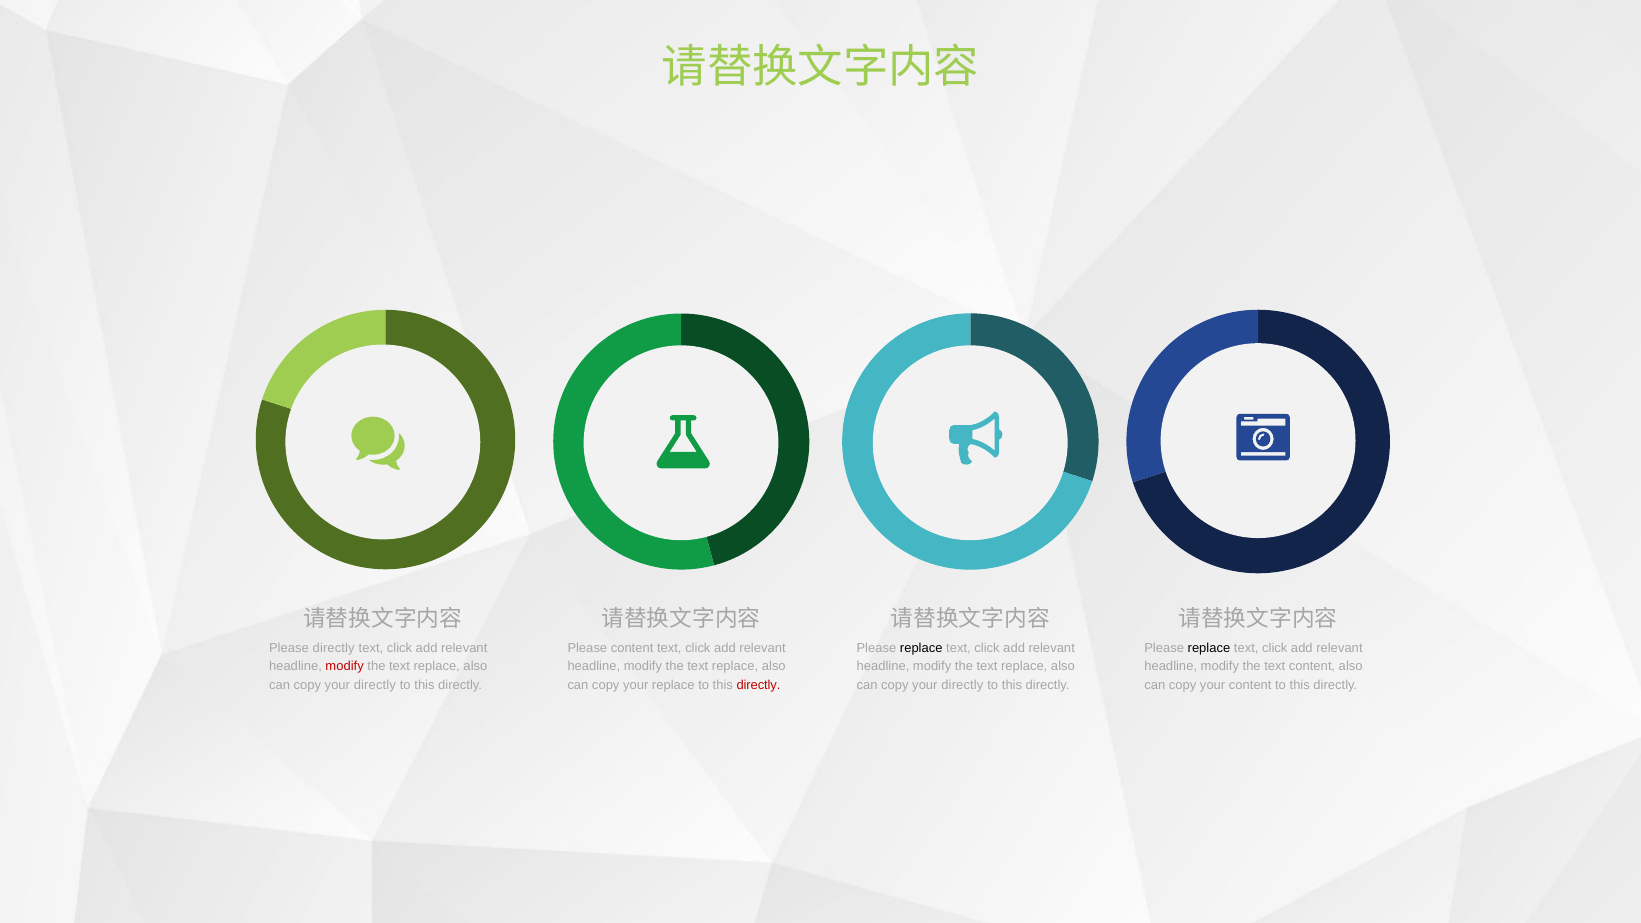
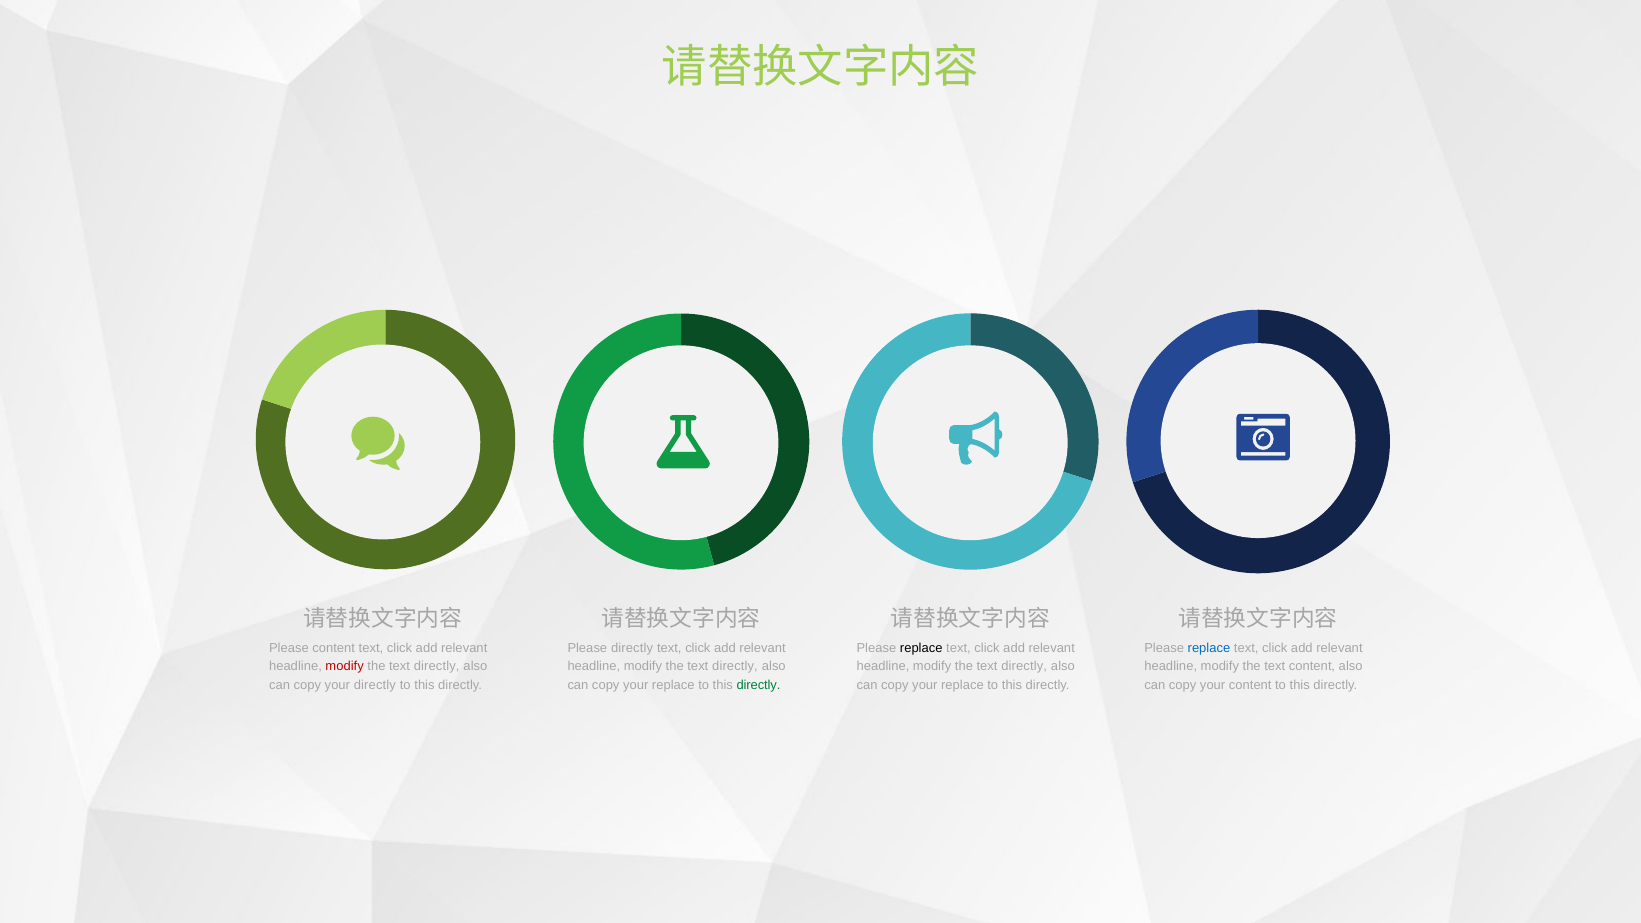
Please directly: directly -> content (334, 648)
Please content: content -> directly (632, 648)
replace colour: black -> blue (1209, 648)
replace: replace -> directly (437, 667)
replace: replace -> directly (735, 667)
replace: replace -> directly (1024, 667)
directly colour: red -> green (758, 685)
directly: directly -> replace (962, 685)
